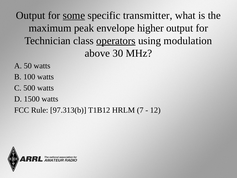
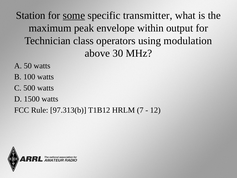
Output: Output -> Station (31, 15)
higher: higher -> within (150, 28)
operators underline: present -> none (116, 41)
